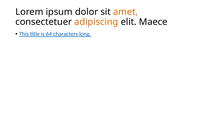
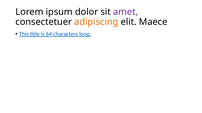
amet colour: orange -> purple (126, 12)
